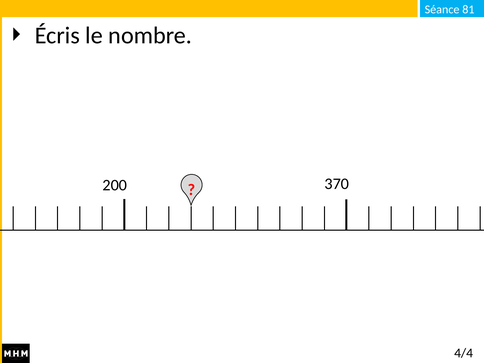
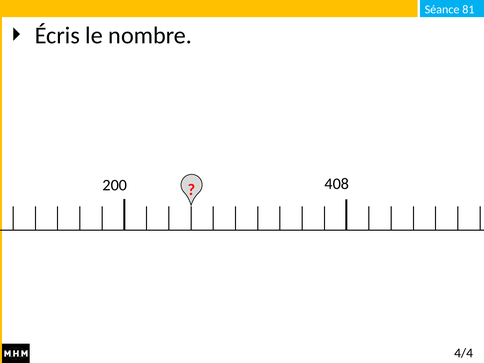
370: 370 -> 408 (337, 184)
